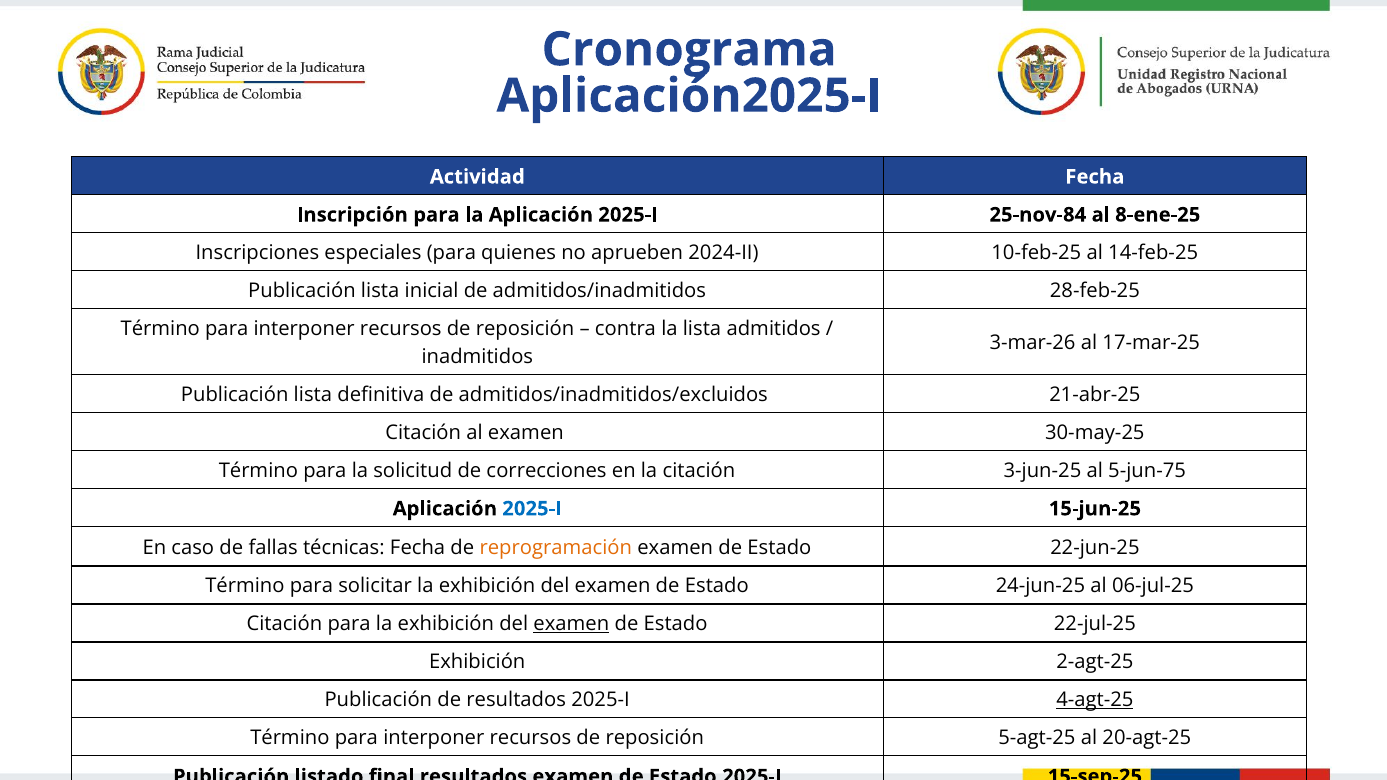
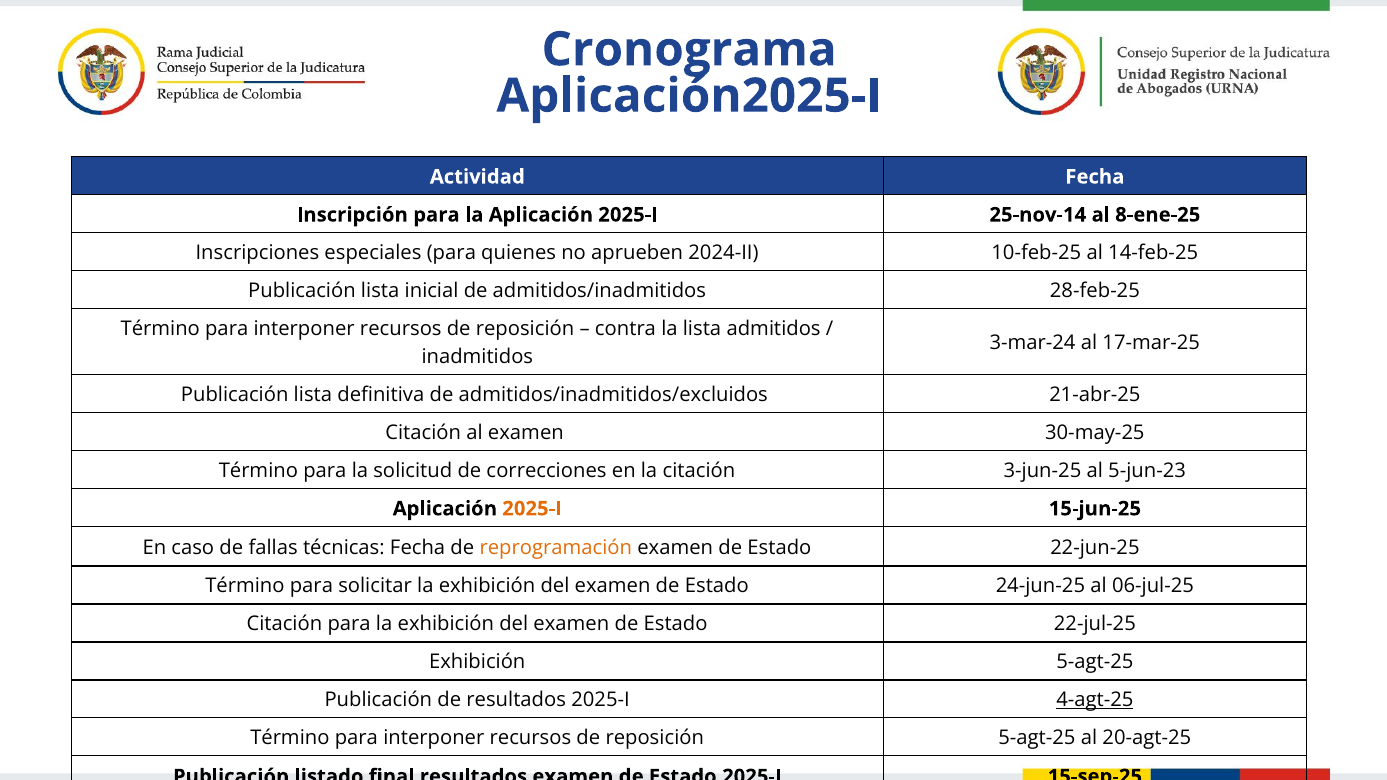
25-nov-84: 25-nov-84 -> 25-nov-14 (1038, 215)
3-mar-26: 3-mar-26 -> 3-mar-24 (1033, 343)
5-jun-75: 5-jun-75 -> 5-jun-23 (1147, 470)
2025-I colour: blue -> orange (532, 509)
examen underline: present -> none (571, 624)
Exhibición 2-agt-25: 2-agt-25 -> 5-agt-25 (1095, 662)
